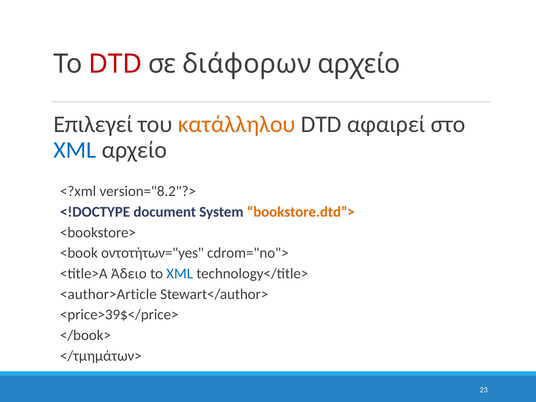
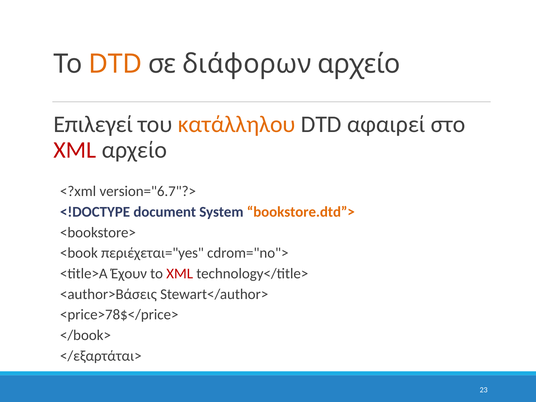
DTD colour: red -> orange (115, 64)
XML colour: blue -> red (75, 150)
version="8.2"?>: version="8.2"?> -> version="6.7"?> (148, 191)
οντοτήτων="yes: οντοτήτων="yes -> περιέχεται="yes (152, 253)
Άδειο: Άδειο -> Έχουν (129, 274)
XML colour: blue -> red (180, 274)
<author>Article: <author>Article -> <author>Βάσεις (108, 294)
<price>39$</price>: <price>39$</price> -> <price>78$</price> (119, 315)
</τμημάτων>: </τμημάτων> -> </εξαρτάται> (101, 356)
